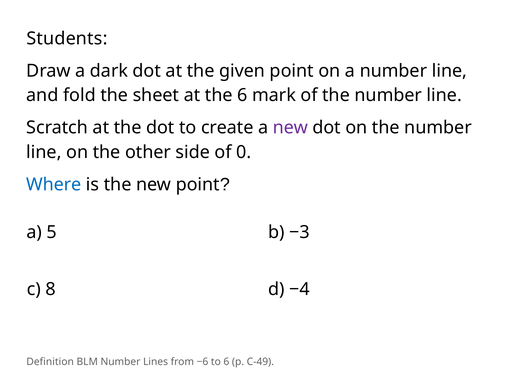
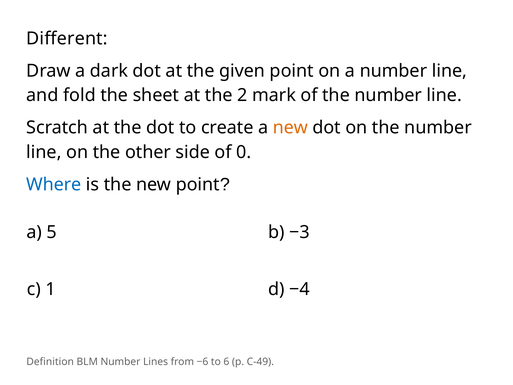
Students: Students -> Different (67, 38)
the 6: 6 -> 2 (242, 95)
new colour: purple -> orange (290, 128)
8: 8 -> 1 (51, 289)
